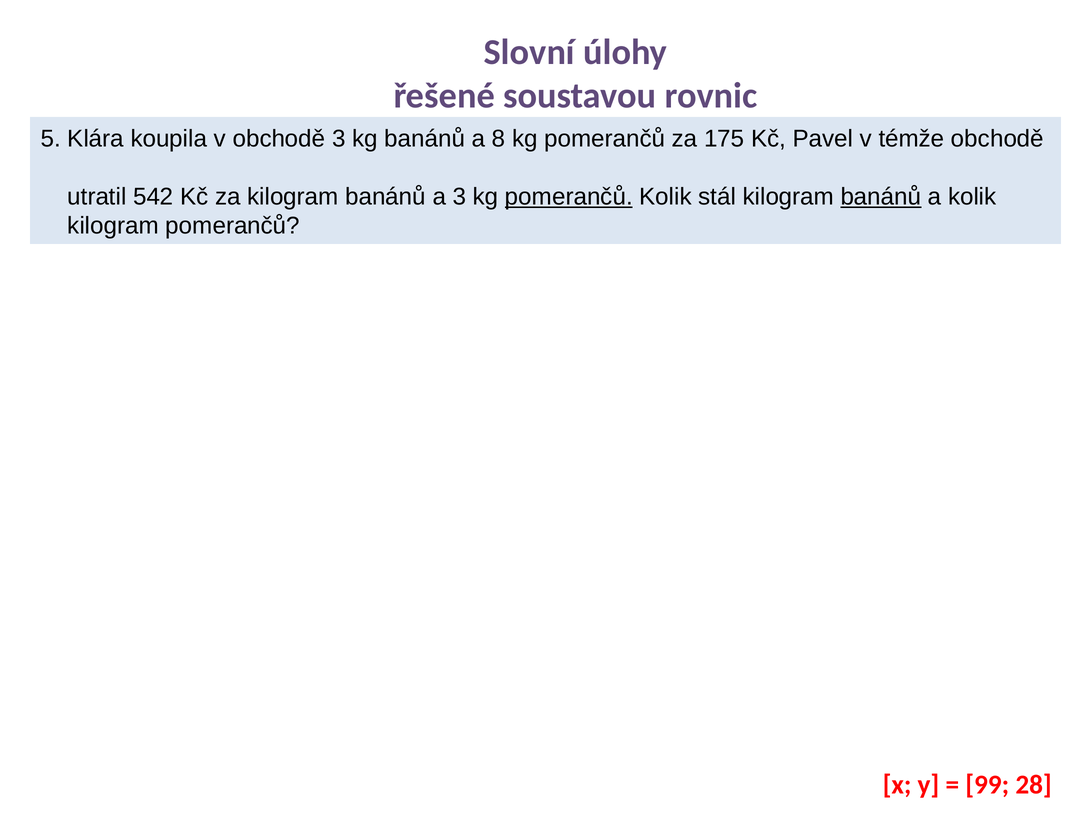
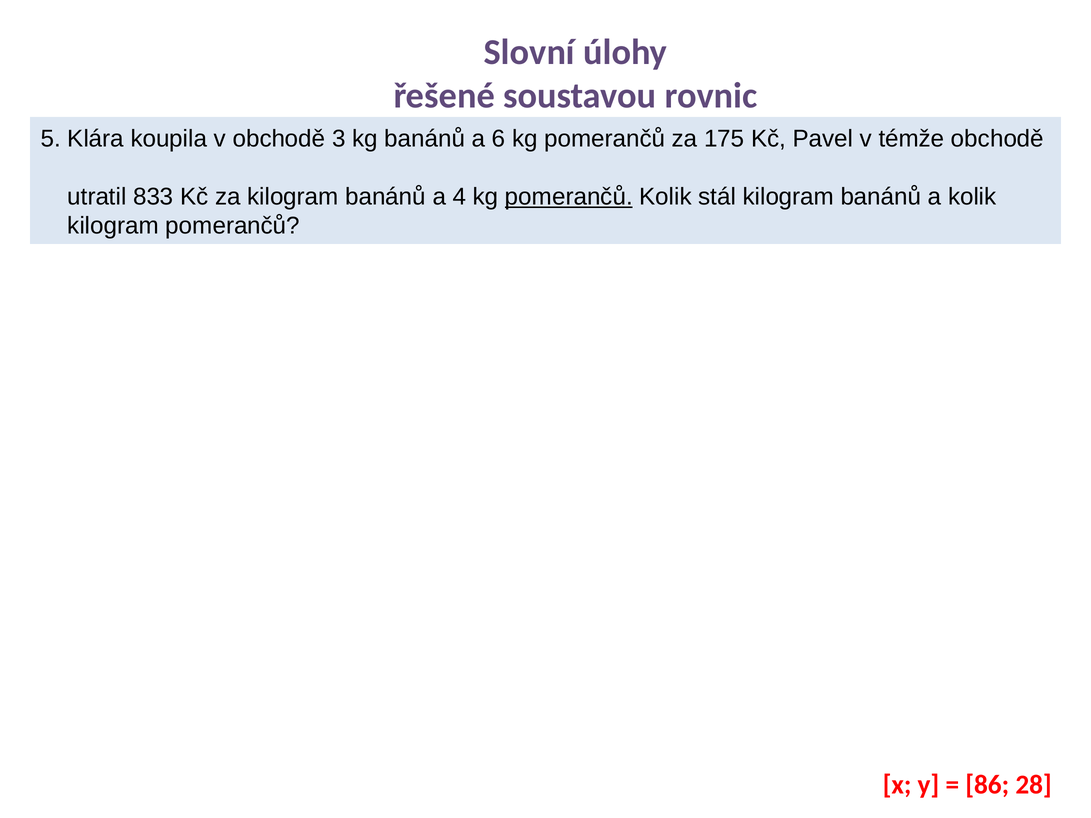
8: 8 -> 6 (499, 139)
542: 542 -> 833 (153, 197)
a 3: 3 -> 4 (459, 197)
banánů underline: present -> none (881, 197)
99: 99 -> 86 (987, 785)
